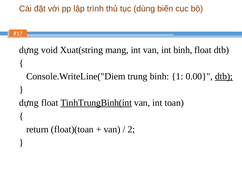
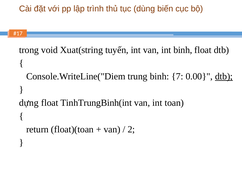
dựng: dựng -> trong (29, 50)
mang: mang -> tuyến (117, 50)
1: 1 -> 7 (177, 76)
TinhTrungBinh(int underline: present -> none (96, 103)
